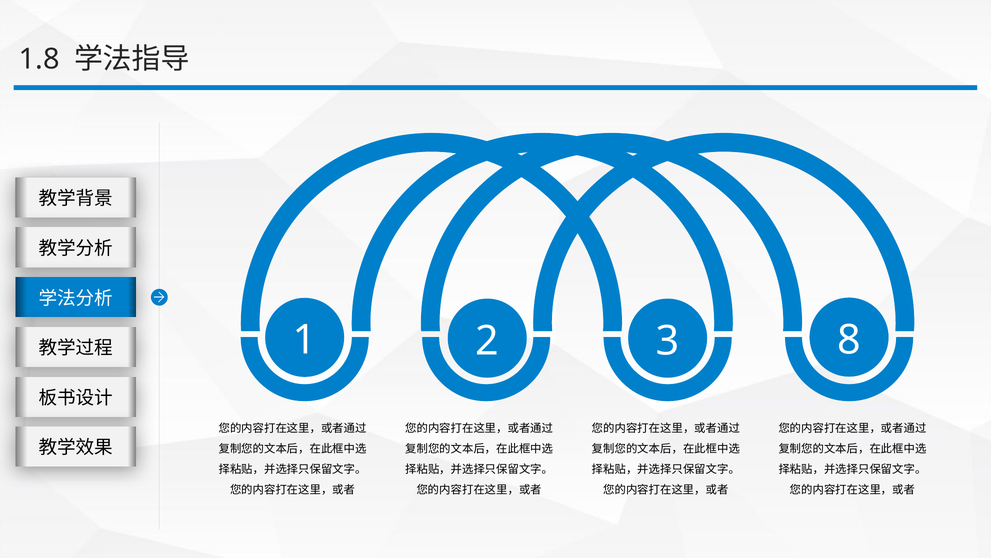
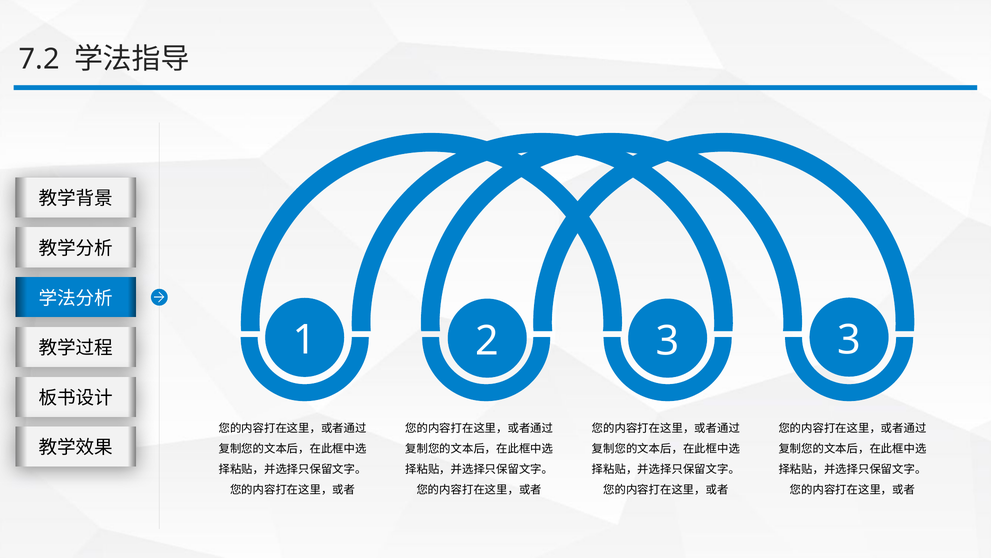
1.8: 1.8 -> 7.2 (39, 59)
3 8: 8 -> 3 (849, 340)
